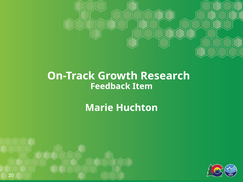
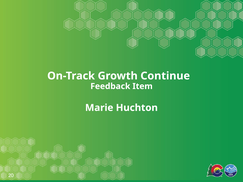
Research: Research -> Continue (165, 76)
